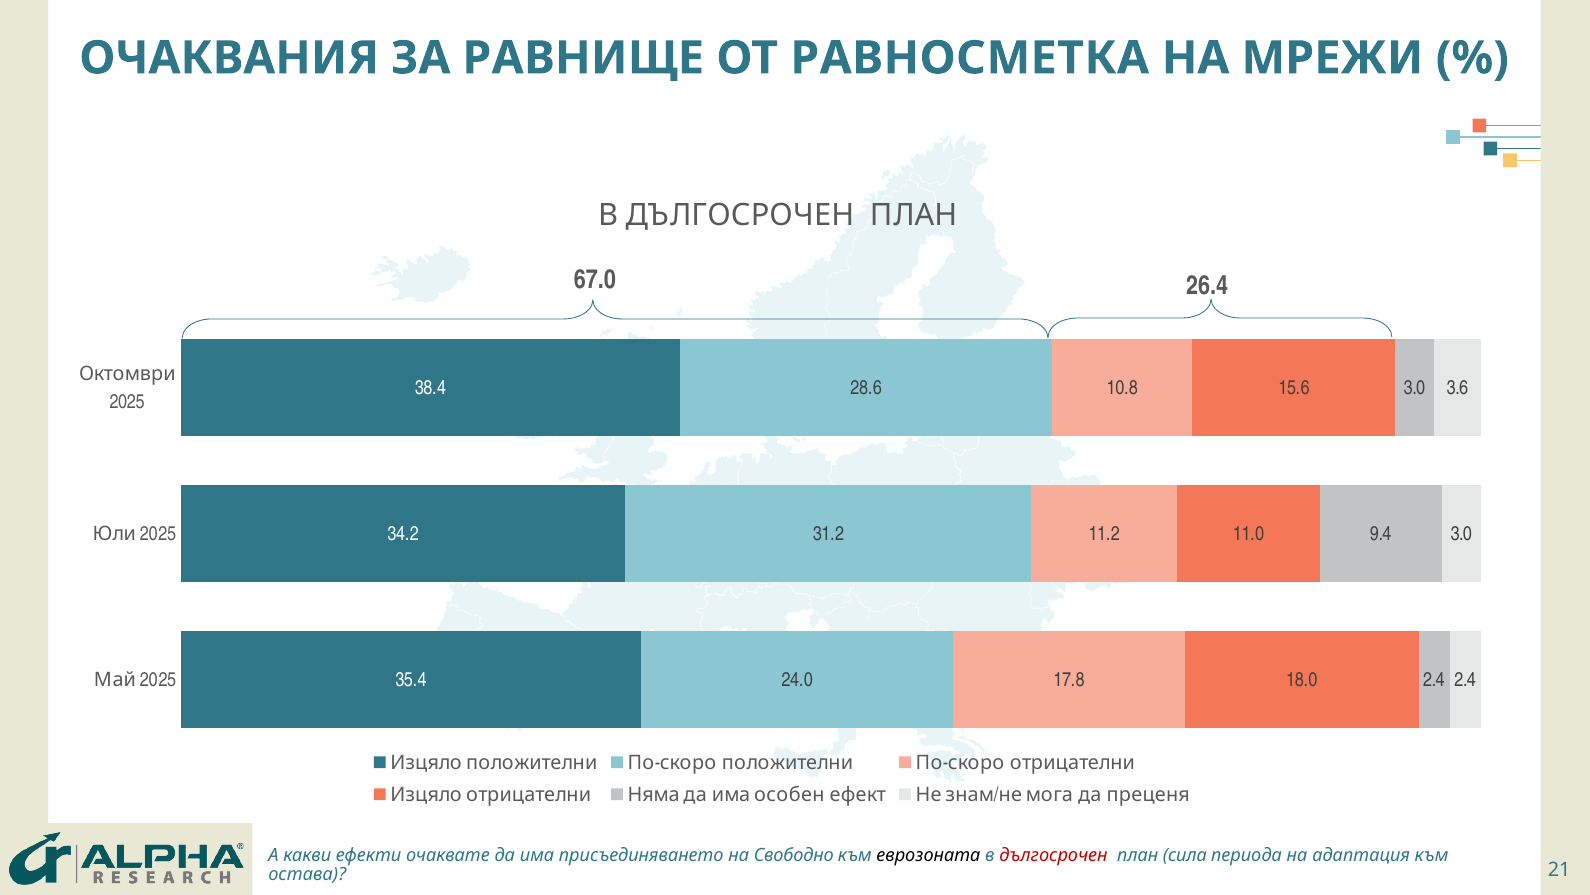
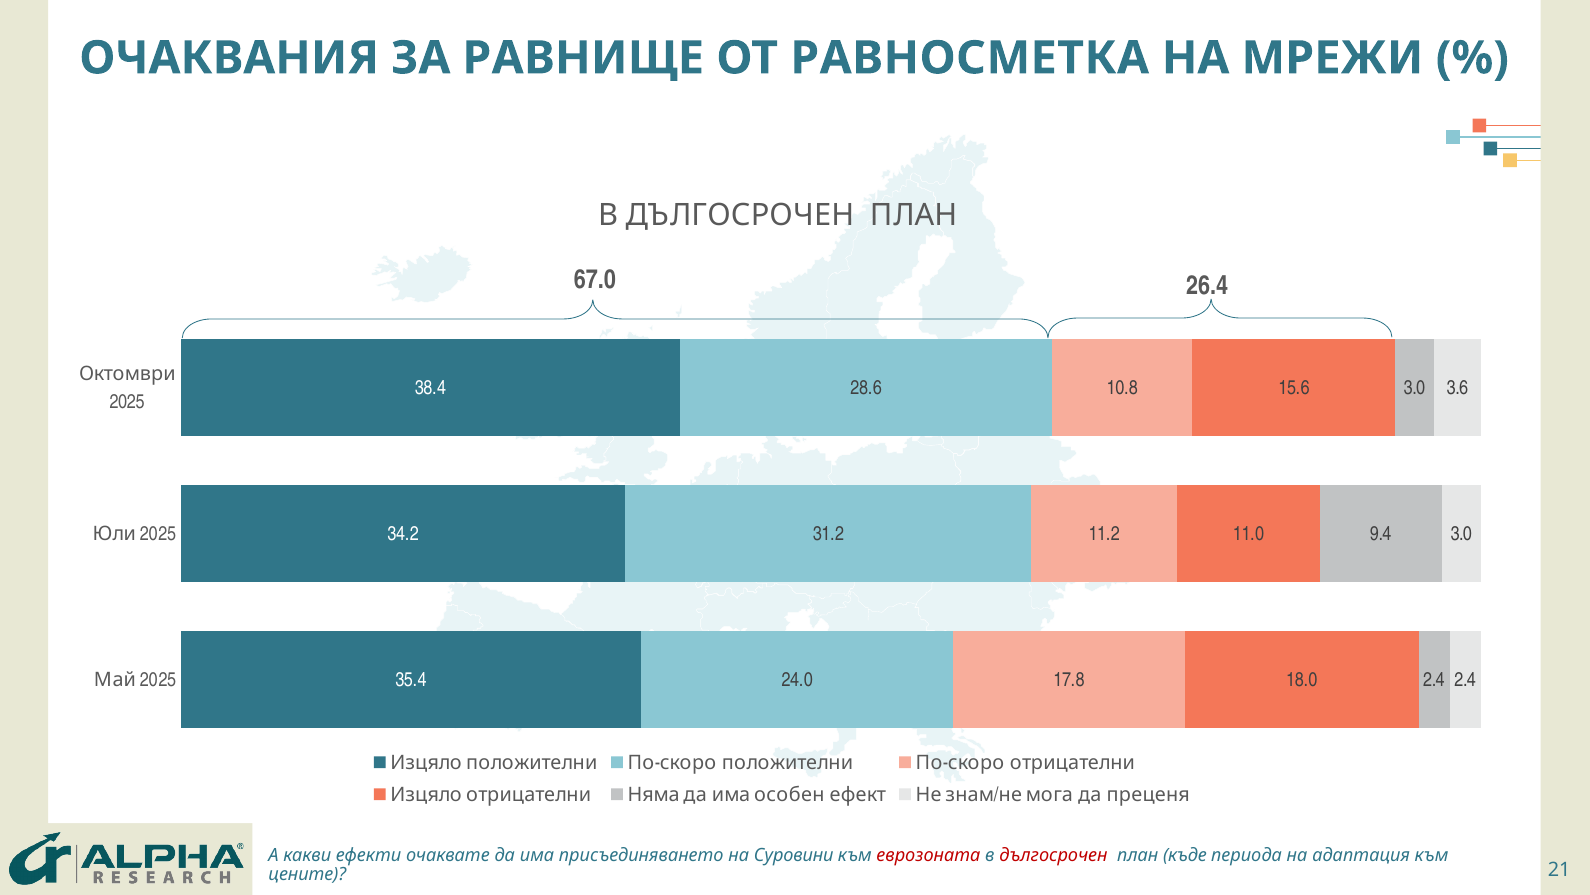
Свободно: Свободно -> Суровини (794, 855)
еврозоната colour: black -> red (928, 855)
сила: сила -> къде (1185, 855)
остава: остава -> цените (307, 874)
